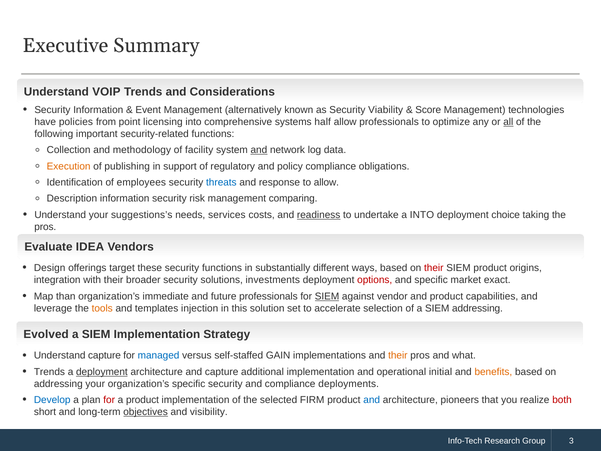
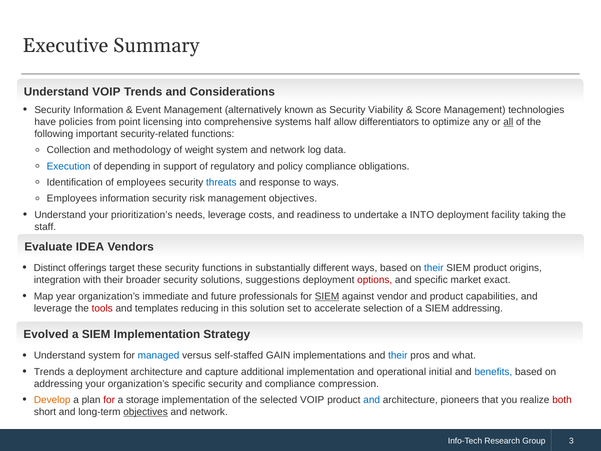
allow professionals: professionals -> differentiators (389, 122)
facility: facility -> weight (199, 150)
and underline: present -> none (259, 150)
Execution colour: orange -> blue (69, 166)
publishing: publishing -> depending (127, 166)
to allow: allow -> ways (326, 182)
Description: Description -> Employees (72, 199)
management comparing: comparing -> objectives (293, 199)
suggestions’s: suggestions’s -> prioritization’s (142, 215)
needs services: services -> leverage (227, 215)
readiness underline: present -> none (319, 215)
choice: choice -> facility (506, 215)
pros: pros -> staff (45, 227)
Design: Design -> Distinct (50, 268)
their colour: red -> blue (434, 268)
investments: investments -> suggestions (273, 280)
than: than -> year (66, 296)
tools colour: orange -> red (102, 308)
injection: injection -> reducing (200, 308)
Understand capture: capture -> system (104, 355)
their colour: orange -> blue (398, 355)
deployment underline: present -> none (102, 372)
benefits colour: orange -> blue (493, 372)
deployments: deployments -> compression (349, 384)
Develop colour: blue -> orange (52, 400)
a product: product -> storage (143, 400)
selected FIRM: FIRM -> VOIP (312, 400)
visibility: visibility -> network (209, 412)
